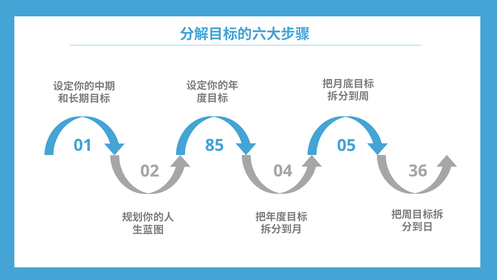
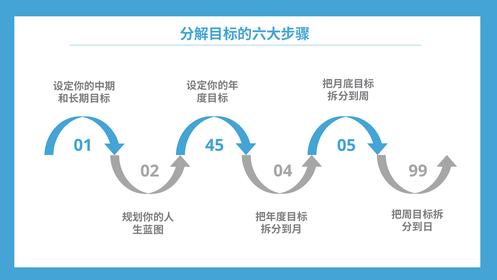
85: 85 -> 45 (215, 145)
36: 36 -> 99 (418, 171)
